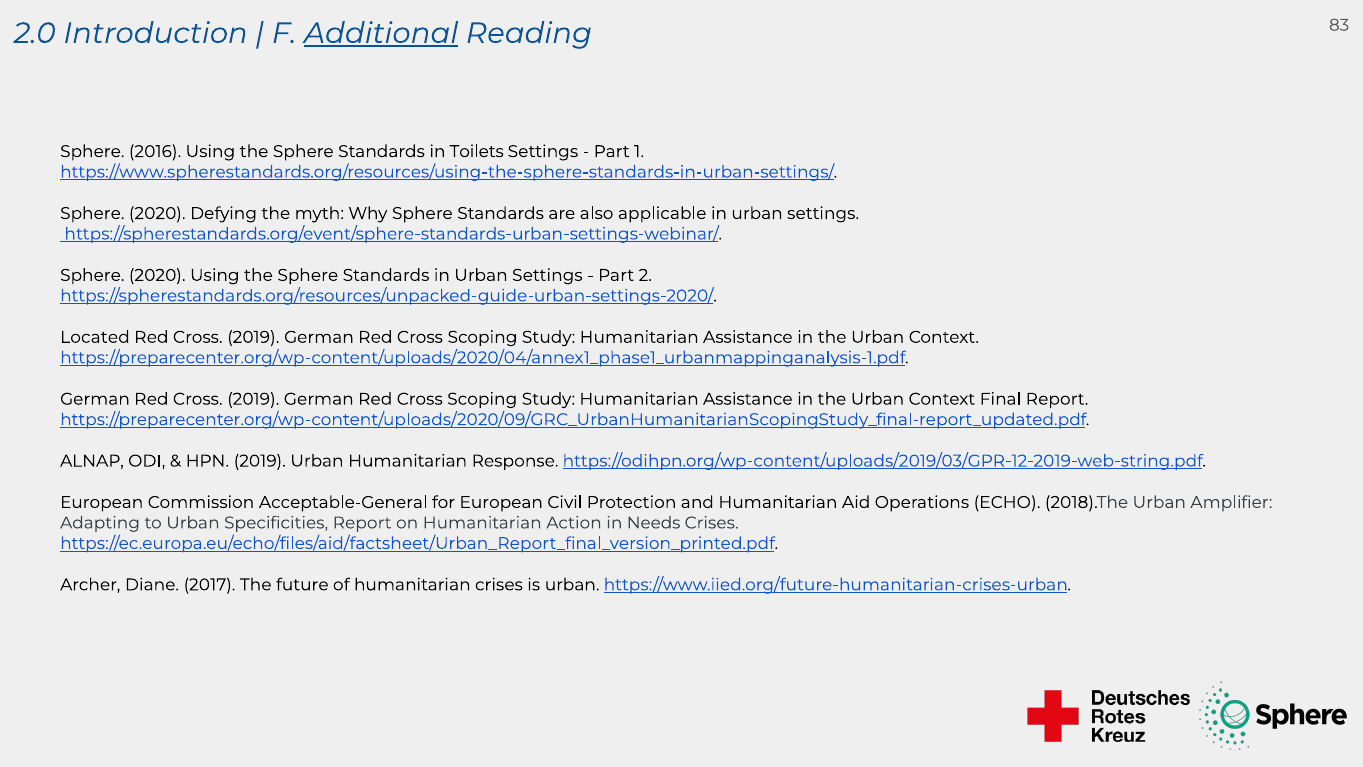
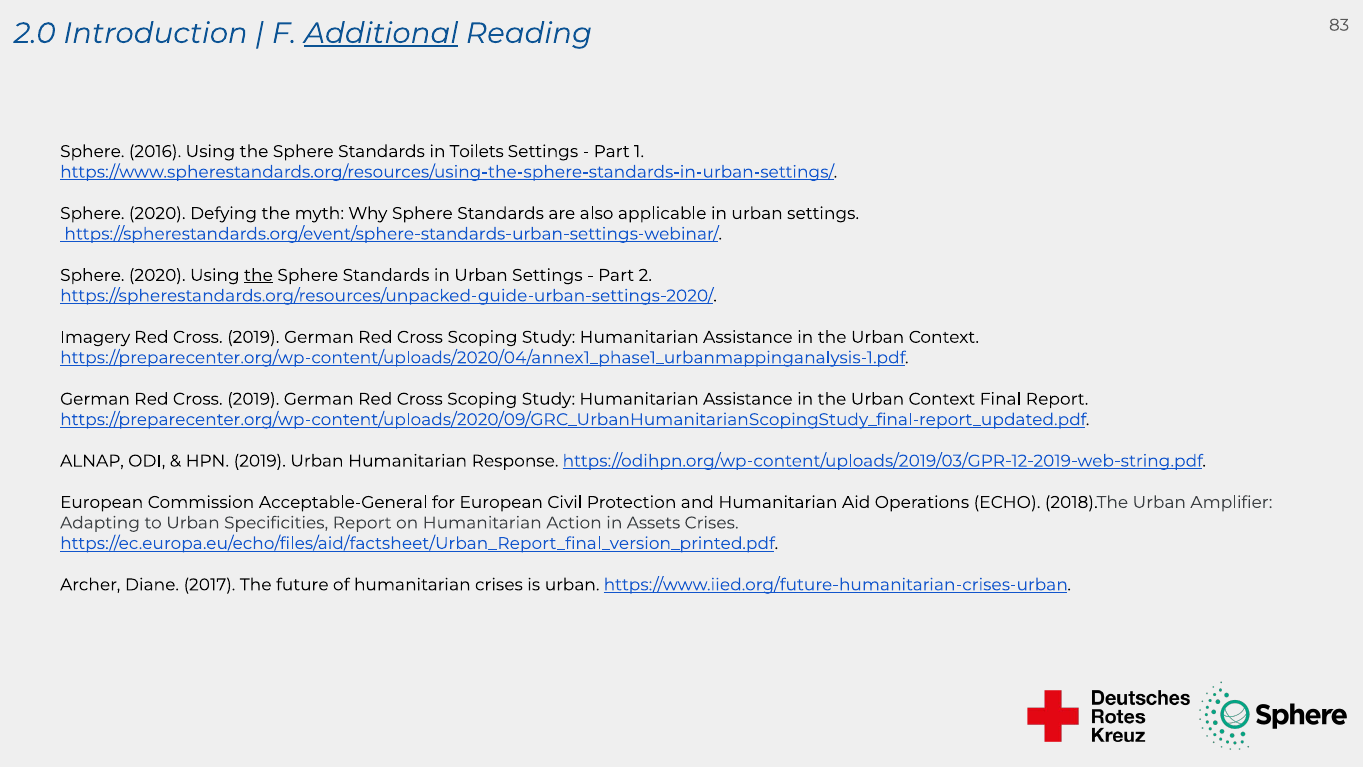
the underline: none -> present (258, 275)
Located: Located -> Imagery (95, 337)
Needs: Needs -> Assets (654, 523)
